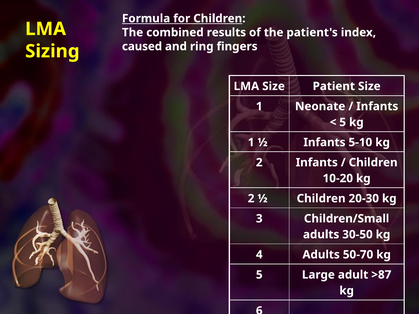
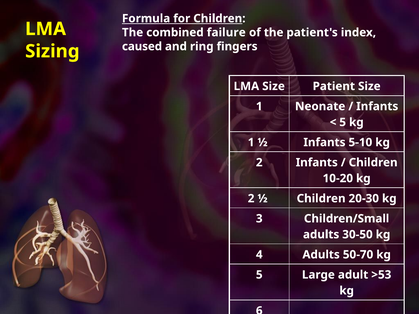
results: results -> failure (226, 32)
>87: >87 -> >53 (381, 275)
